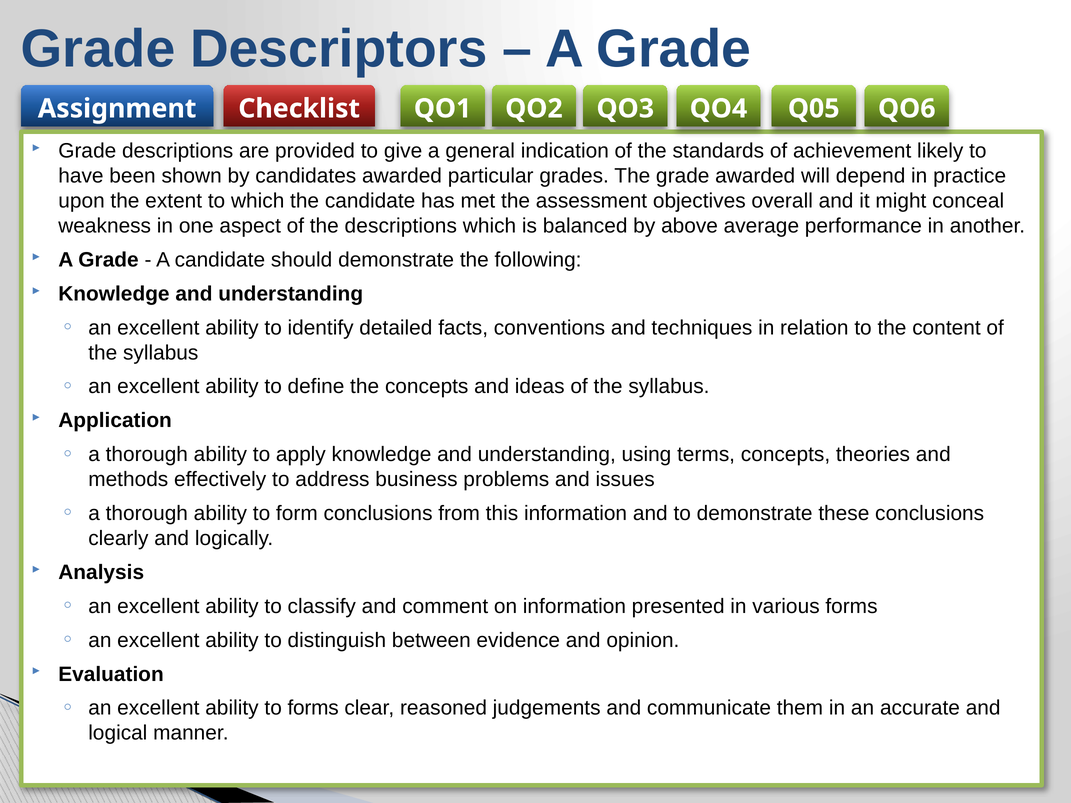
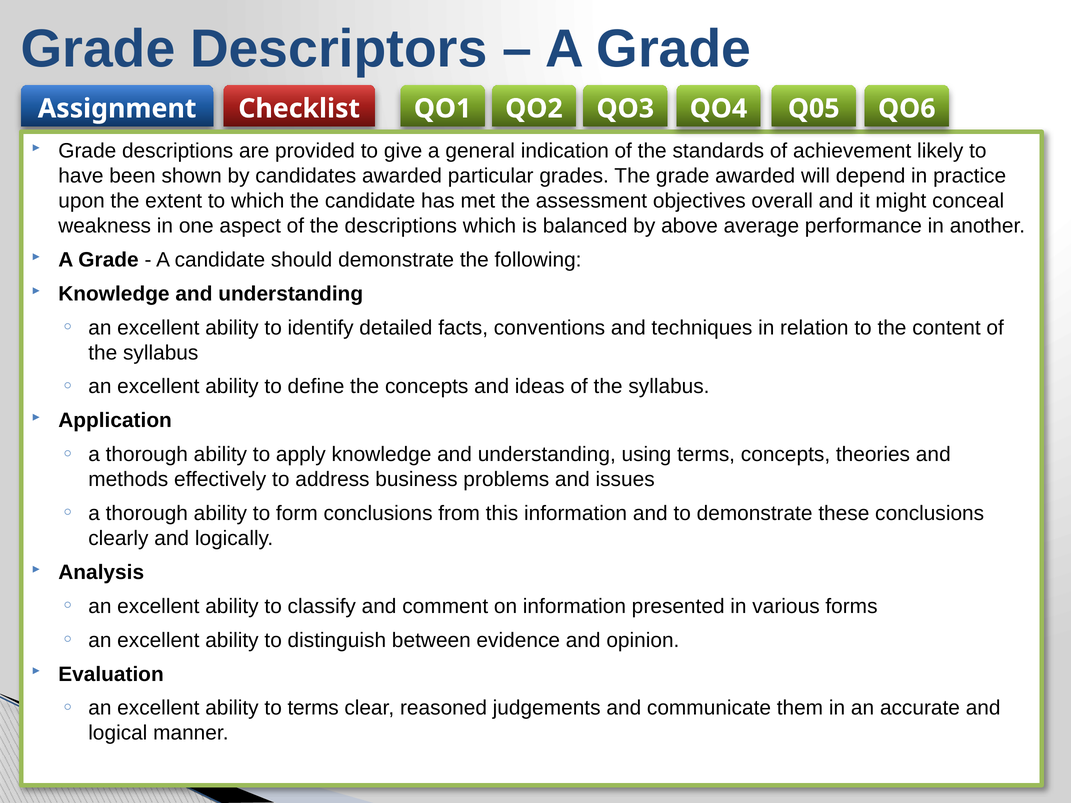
to forms: forms -> terms (313, 708)
